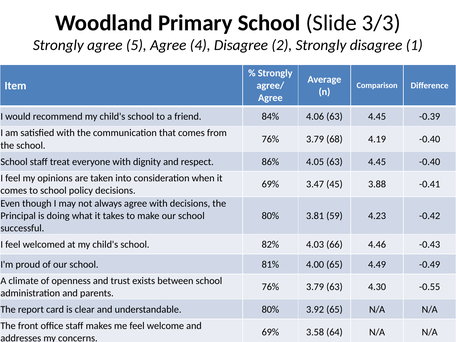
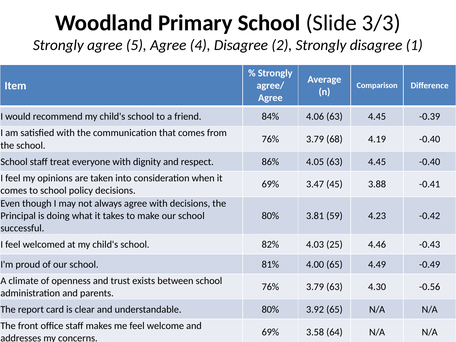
66: 66 -> 25 (334, 244)
-0.55: -0.55 -> -0.56 (430, 287)
